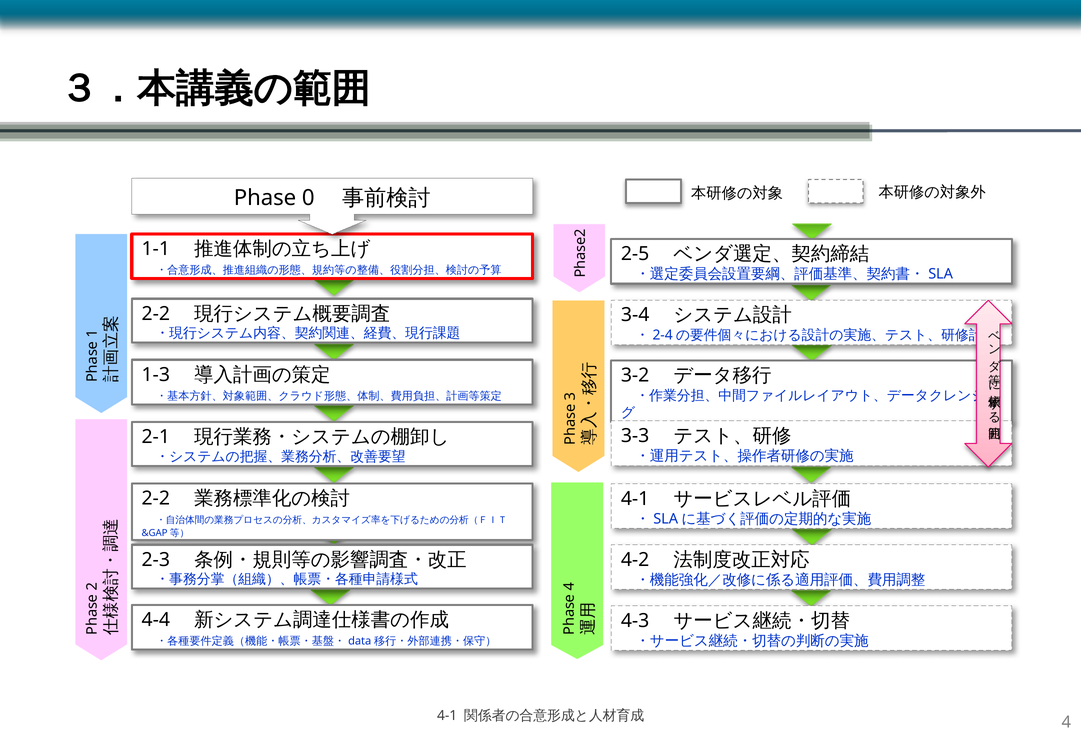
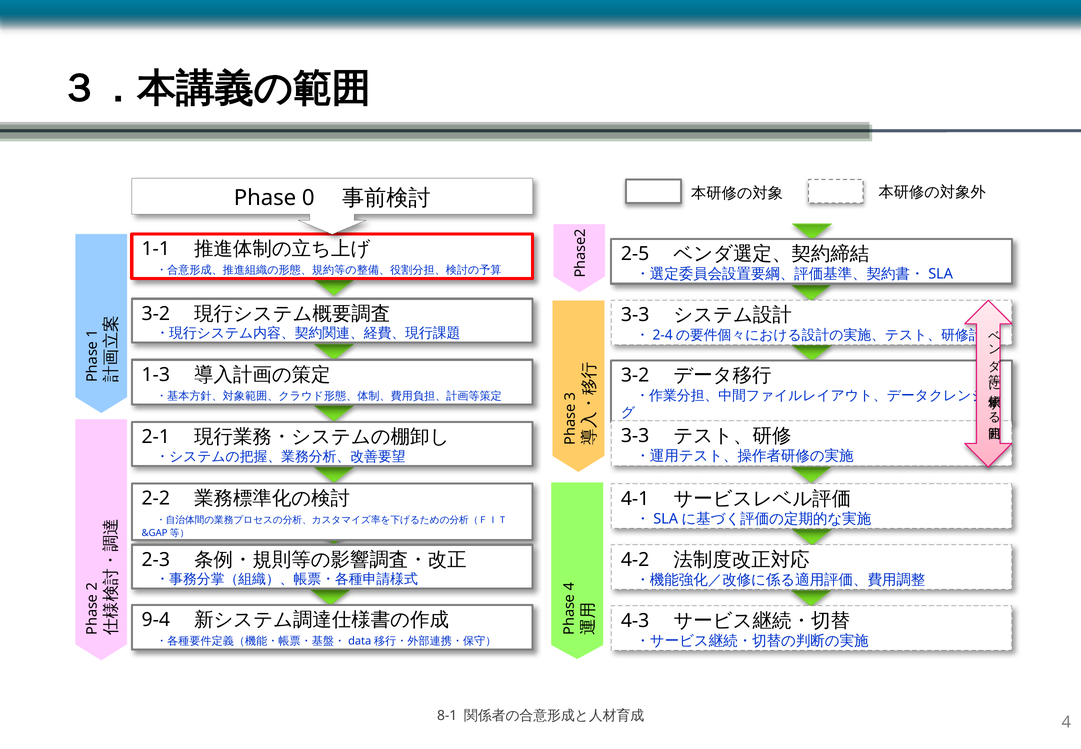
2-2: 2-2 -> 3-2 (156, 313)
3-4: 3-4 -> 3-3 (635, 315)
4-4: 4-4 -> 9-4 (156, 619)
4-1: 4-1 -> 8-1 (447, 715)
